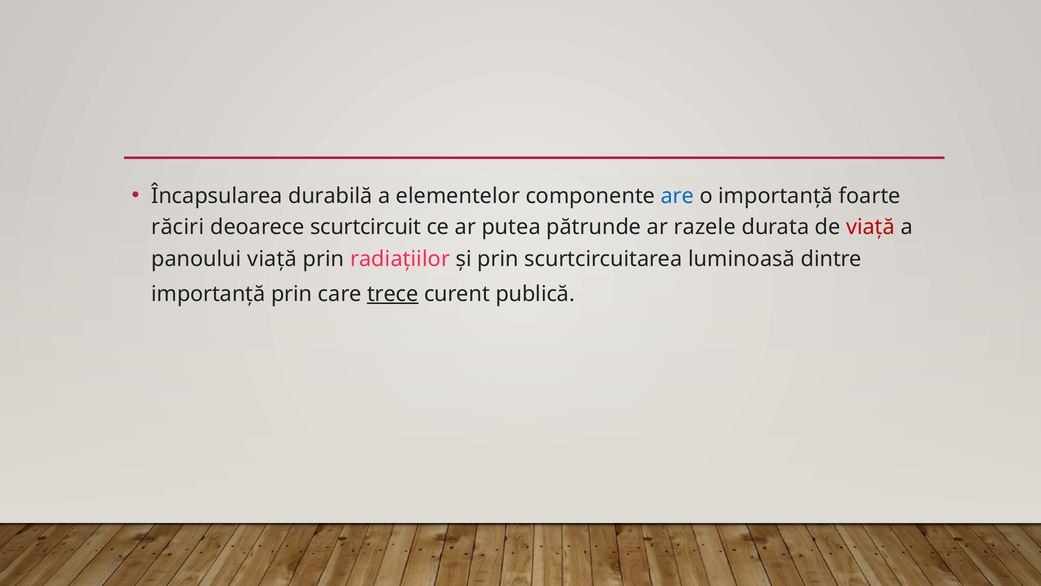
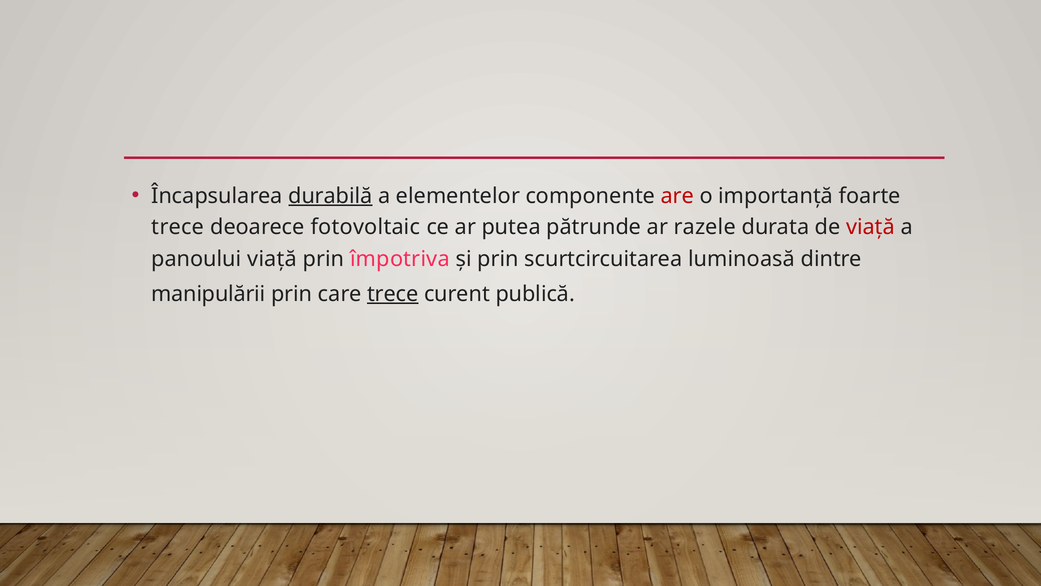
durabilă underline: none -> present (330, 196)
are colour: blue -> red (677, 196)
răciri: răciri -> trece (178, 227)
scurtcircuit: scurtcircuit -> fotovoltaic (365, 227)
radiațiilor: radiațiilor -> împotriva (400, 259)
importanță: importanță -> manipulării (208, 294)
